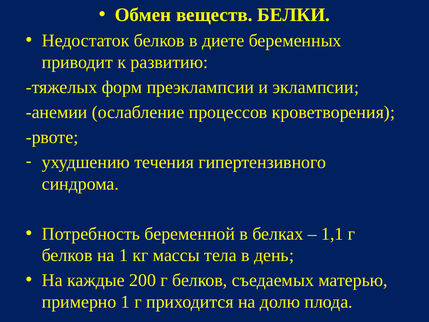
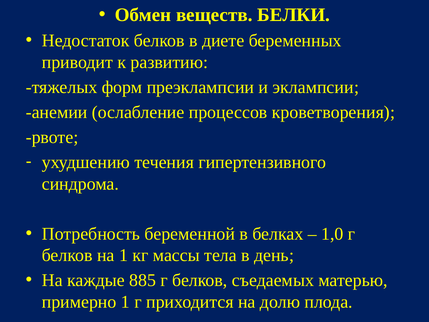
1,1: 1,1 -> 1,0 (332, 234)
200: 200 -> 885 (143, 280)
